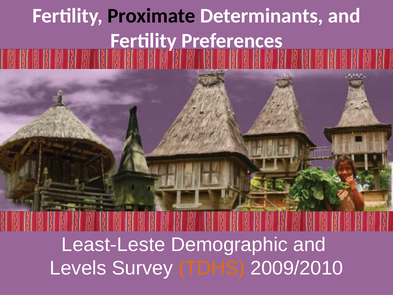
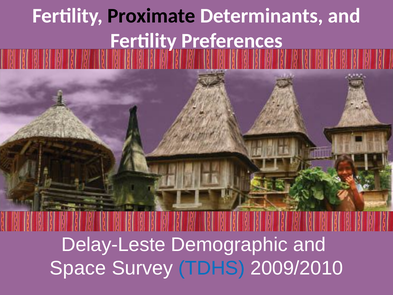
Least-Leste: Least-Leste -> Delay-Leste (114, 244)
Levels: Levels -> Space (78, 268)
TDHS colour: orange -> blue (212, 268)
